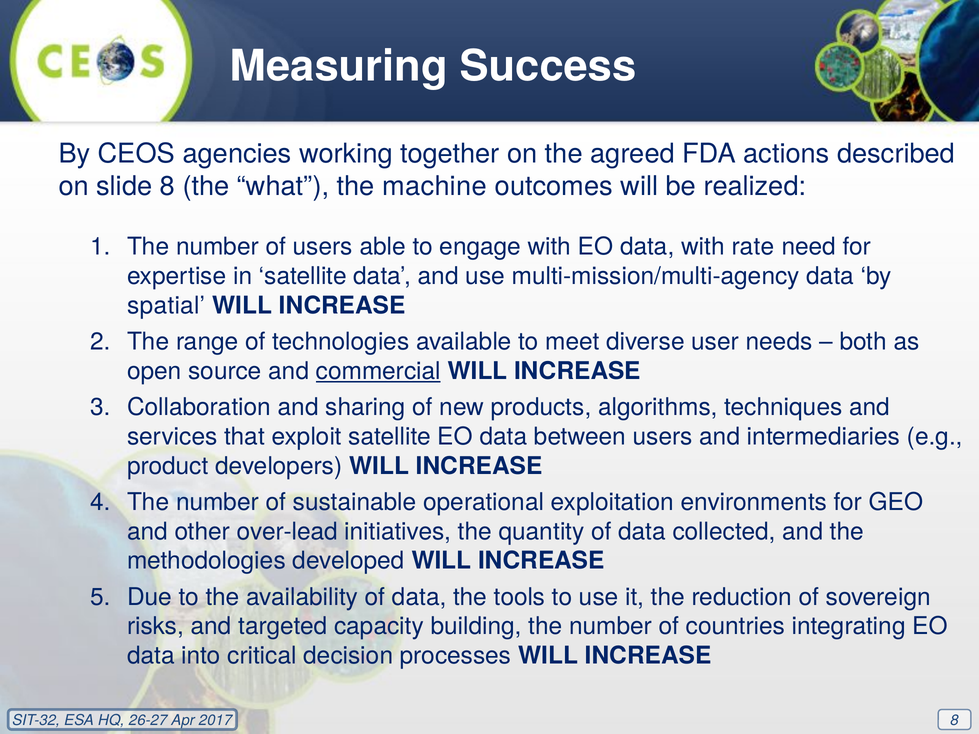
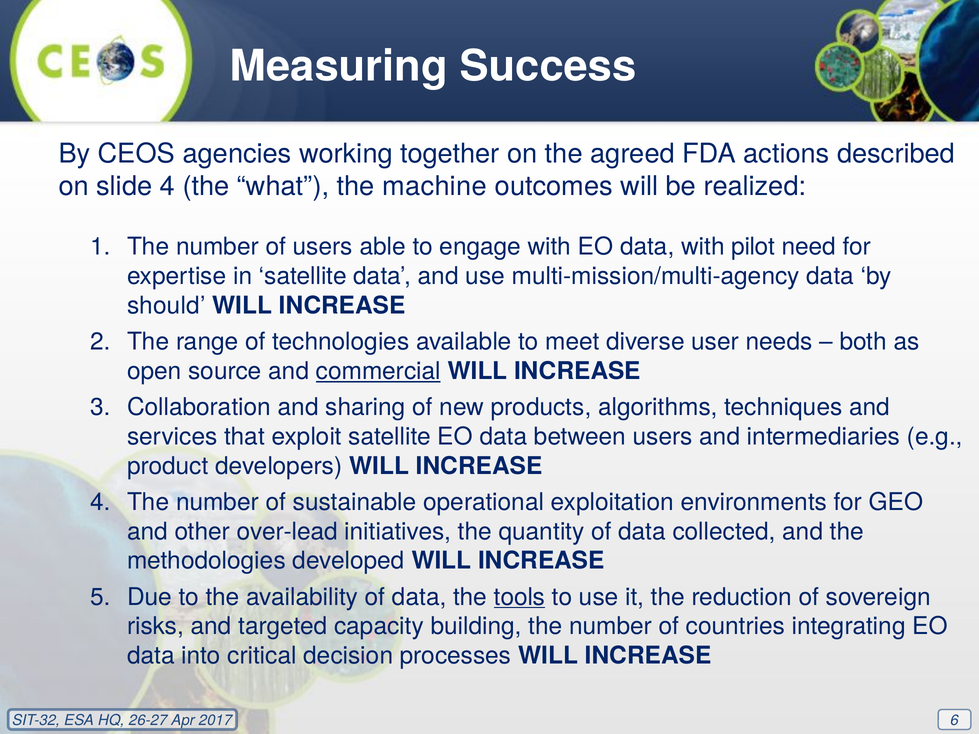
slide 8: 8 -> 4 (167, 186)
rate: rate -> pilot (753, 247)
spatial: spatial -> should (166, 306)
tools underline: none -> present (520, 597)
8: 8 -> 6 (954, 721)
